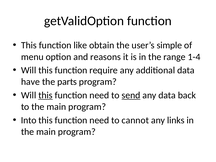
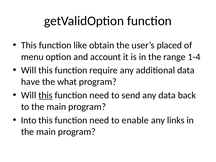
simple: simple -> placed (169, 45)
reasons: reasons -> account (106, 57)
parts: parts -> what (67, 82)
send underline: present -> none (131, 95)
cannot: cannot -> enable (135, 120)
